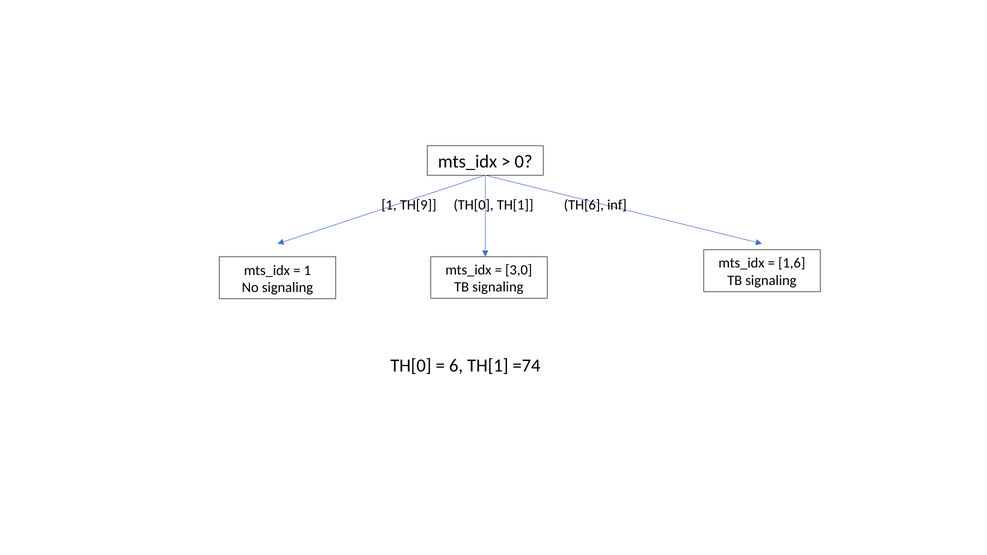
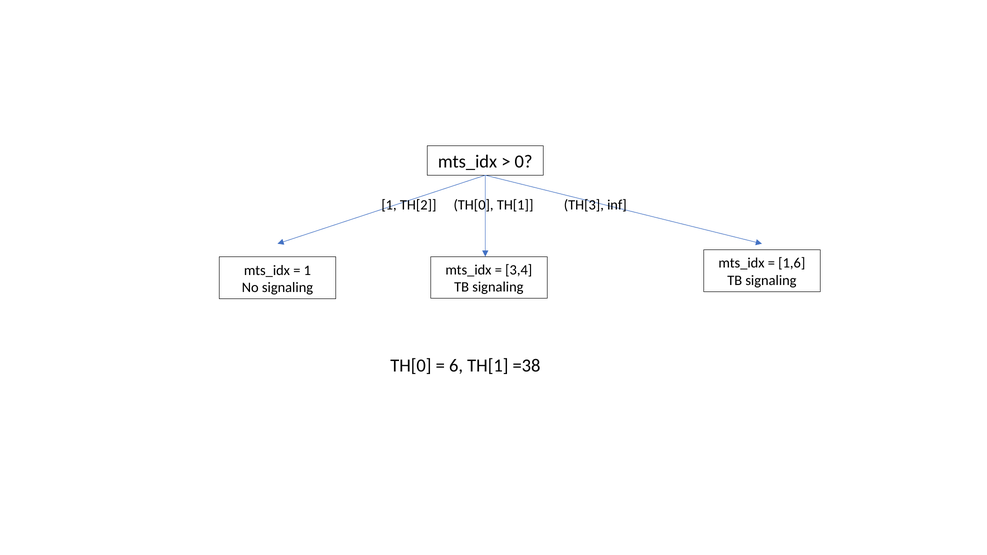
TH[9: TH[9 -> TH[2 (418, 205)
TH[6: TH[6 -> TH[3 (584, 205)
3,0: 3,0 -> 3,4 (519, 270)
=74: =74 -> =38 (526, 366)
